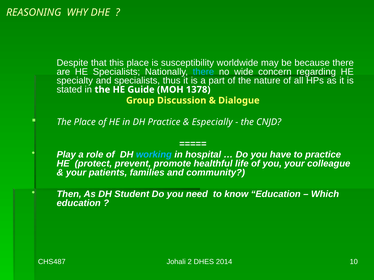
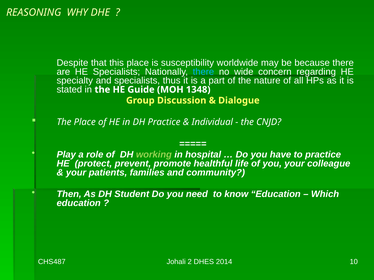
1378: 1378 -> 1348 (198, 90)
Especially: Especially -> Individual (212, 122)
working colour: light blue -> light green (154, 155)
